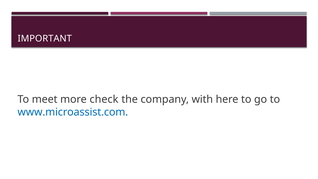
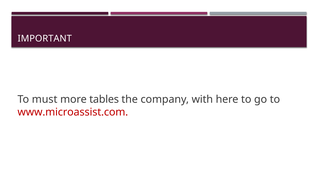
meet: meet -> must (45, 99)
check: check -> tables (104, 99)
www.microassist.com colour: blue -> red (73, 112)
